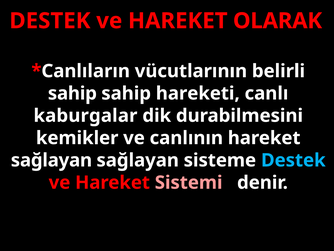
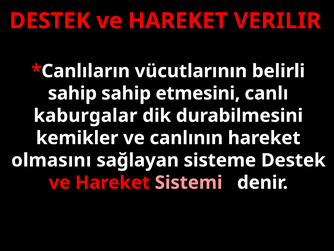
OLARAK: OLARAK -> VERILIR (277, 21)
hareketi: hareketi -> etmesini (198, 93)
sağlayan: sağlayan -> olmasını (51, 160)
Destek colour: light blue -> white (293, 160)
